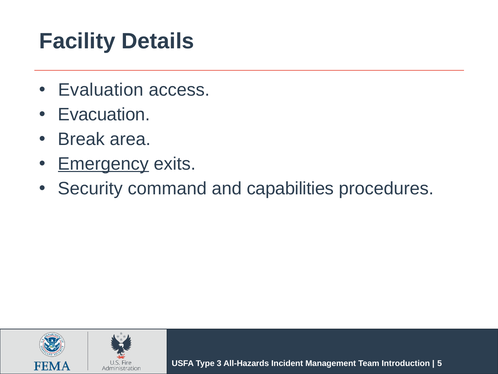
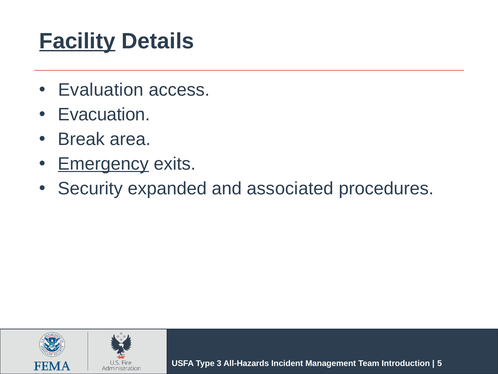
Facility underline: none -> present (77, 41)
command: command -> expanded (167, 188)
capabilities: capabilities -> associated (290, 188)
